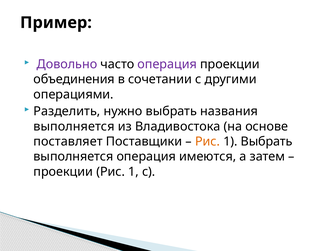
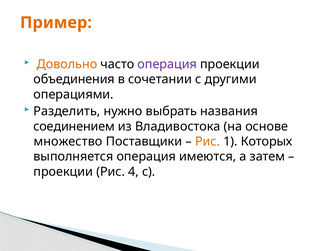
Пример colour: black -> orange (56, 23)
Довольно colour: purple -> orange (67, 64)
выполняется: выполняется -> соединением (74, 127)
поставляет: поставляет -> множество (68, 142)
1 Выбрать: Выбрать -> Которых (267, 142)
проекции Рис 1: 1 -> 4 (134, 172)
